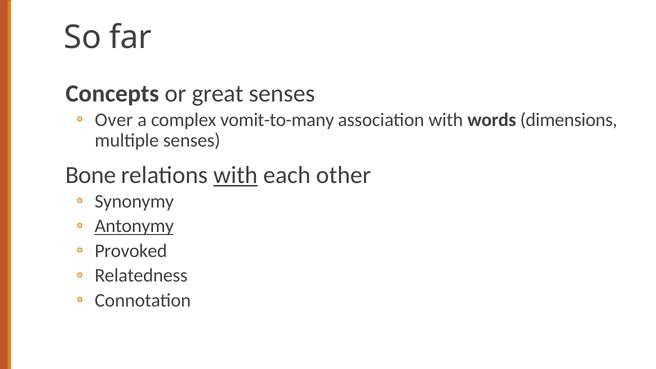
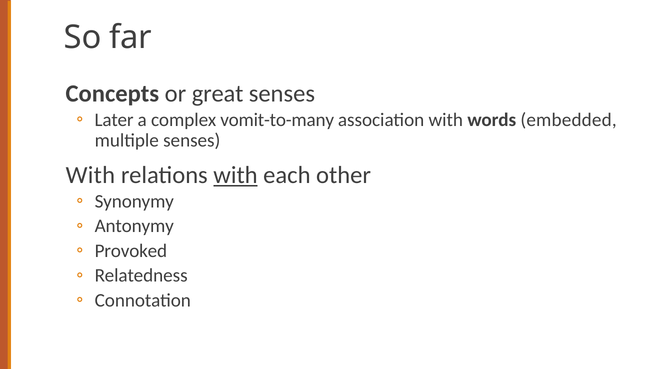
Over: Over -> Later (114, 120)
dimensions: dimensions -> embedded (569, 120)
Bone: Bone -> With (90, 175)
Antonymy underline: present -> none (134, 226)
